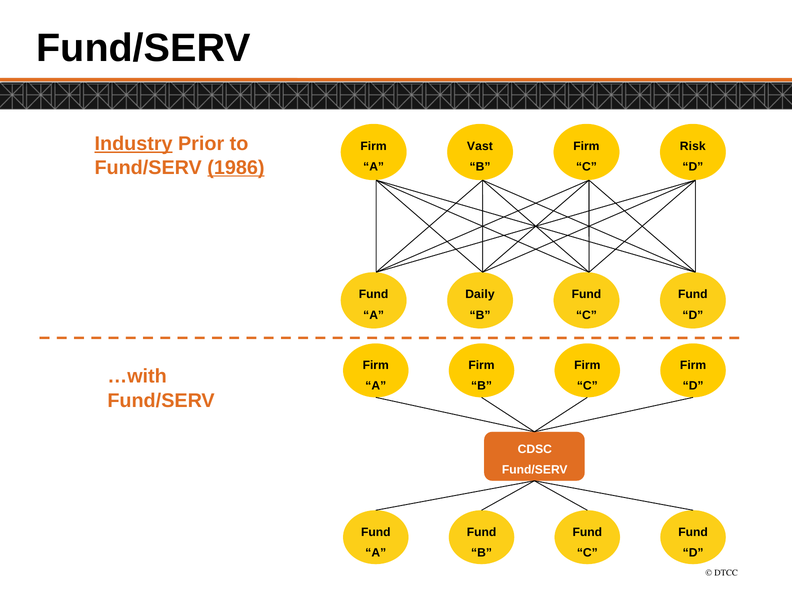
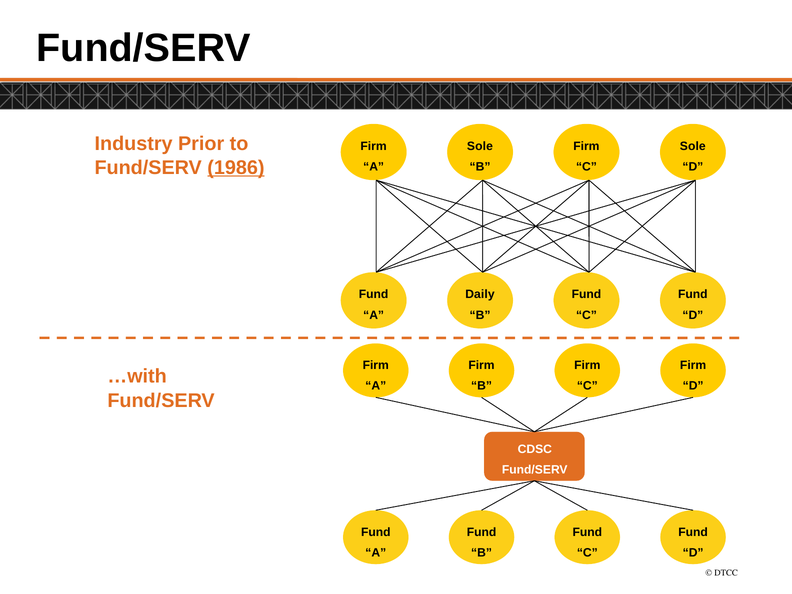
Industry underline: present -> none (134, 144)
Vast: Vast -> Sole (480, 146)
Risk: Risk -> Sole (693, 146)
